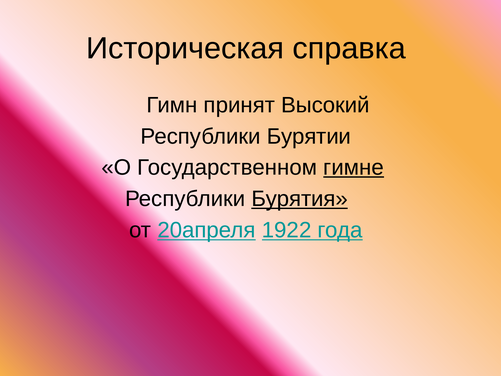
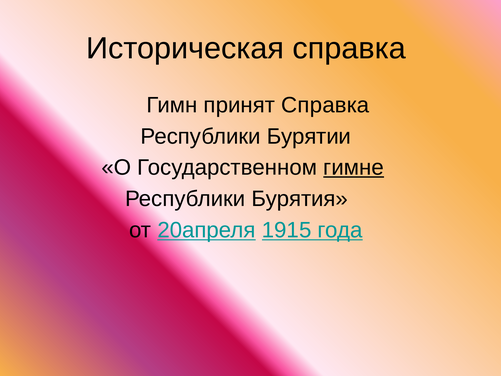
принят Высокий: Высокий -> Справка (325, 105)
Бурятия underline: present -> none (300, 199)
1922: 1922 -> 1915 (287, 230)
